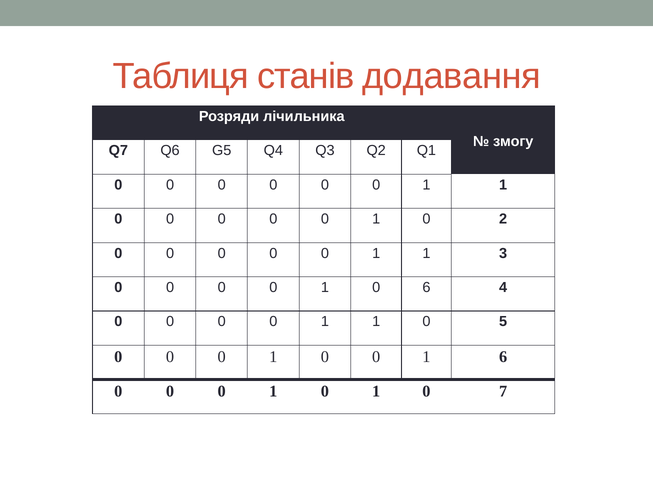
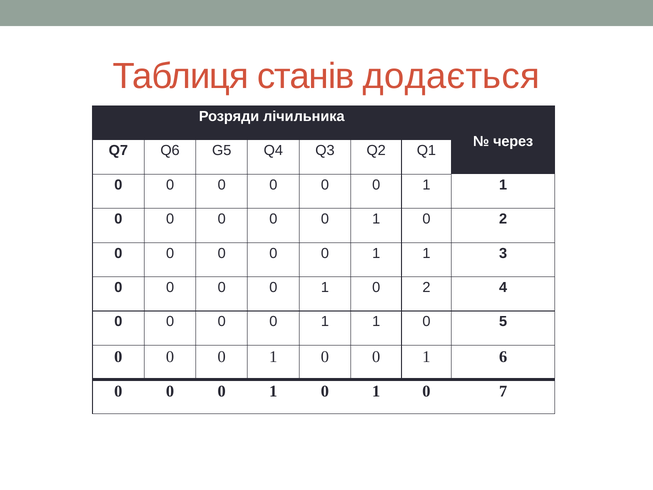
додавання: додавання -> додається (451, 76)
змогу: змогу -> через (513, 141)
6: 6 -> 2 (426, 287)
